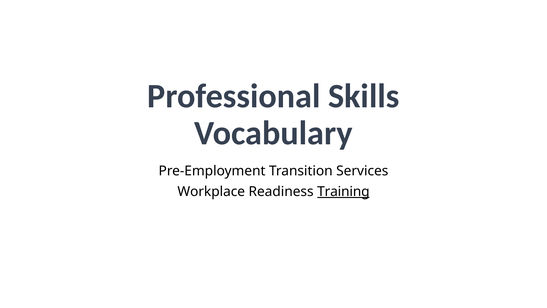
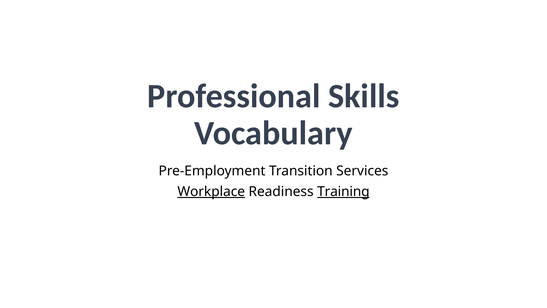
Workplace underline: none -> present (211, 191)
